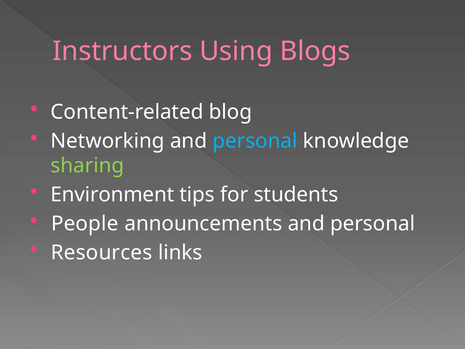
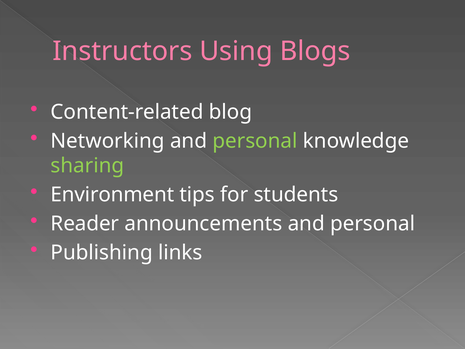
personal colour: light blue -> light green (255, 141)
People: People -> Reader (85, 224)
Resources: Resources -> Publishing (102, 253)
